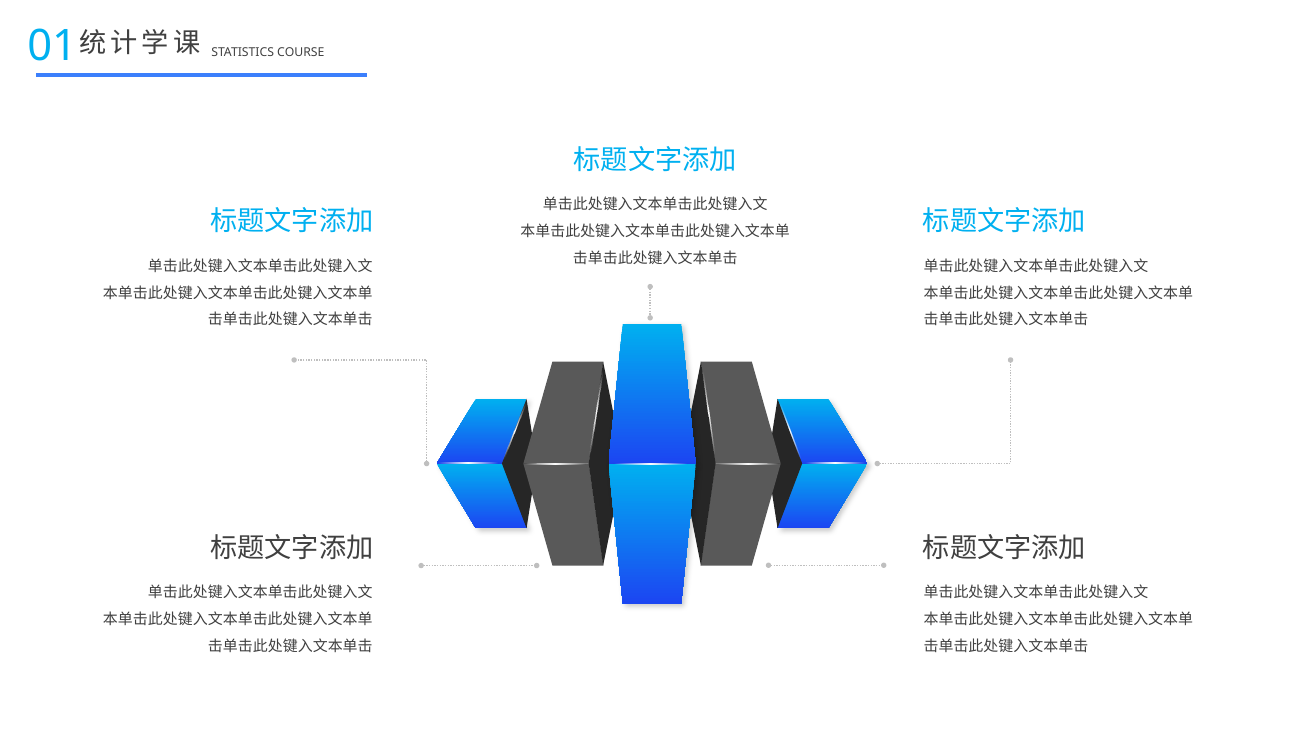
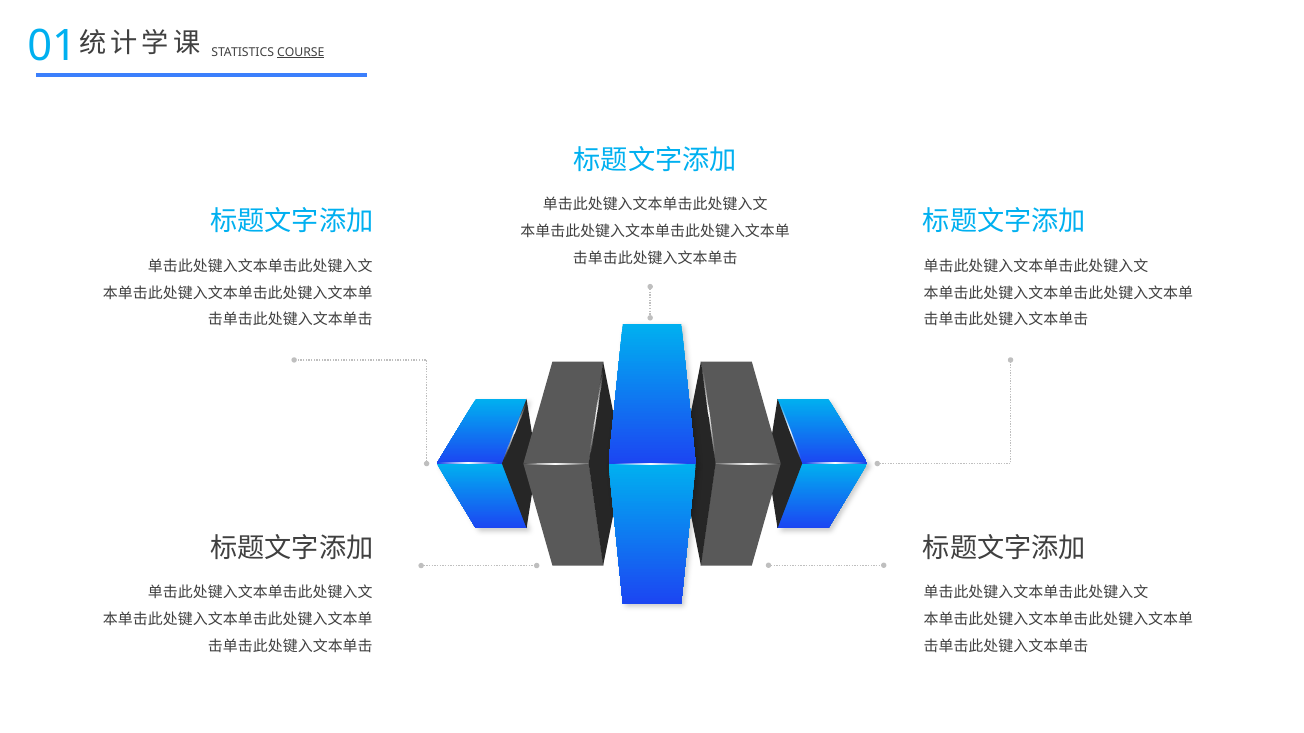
COURSE underline: none -> present (301, 52)
